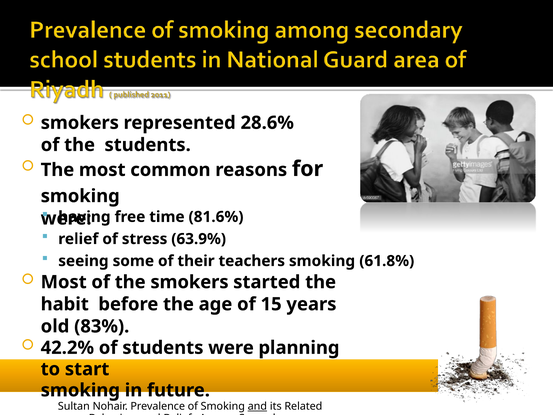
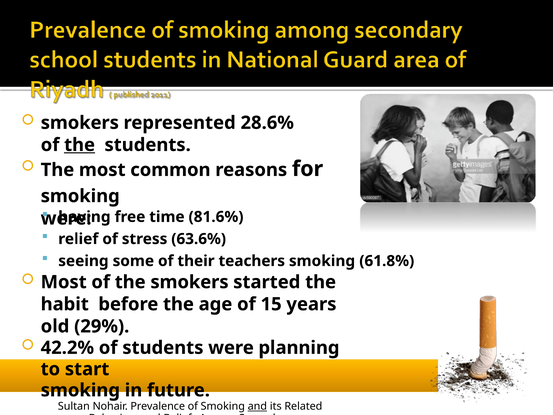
the underline: none -> present (80, 145)
63.9%: 63.9% -> 63.6% (199, 239)
83%: 83% -> 29% (102, 326)
